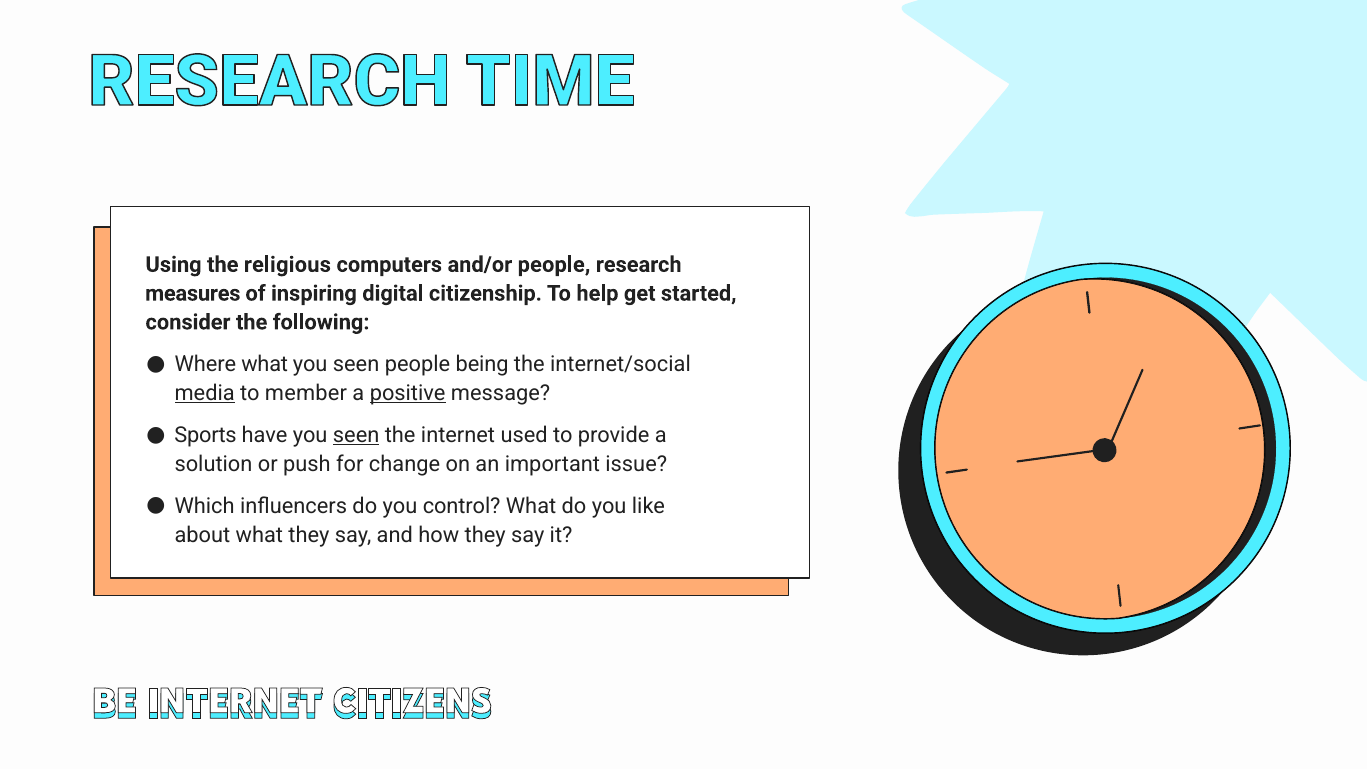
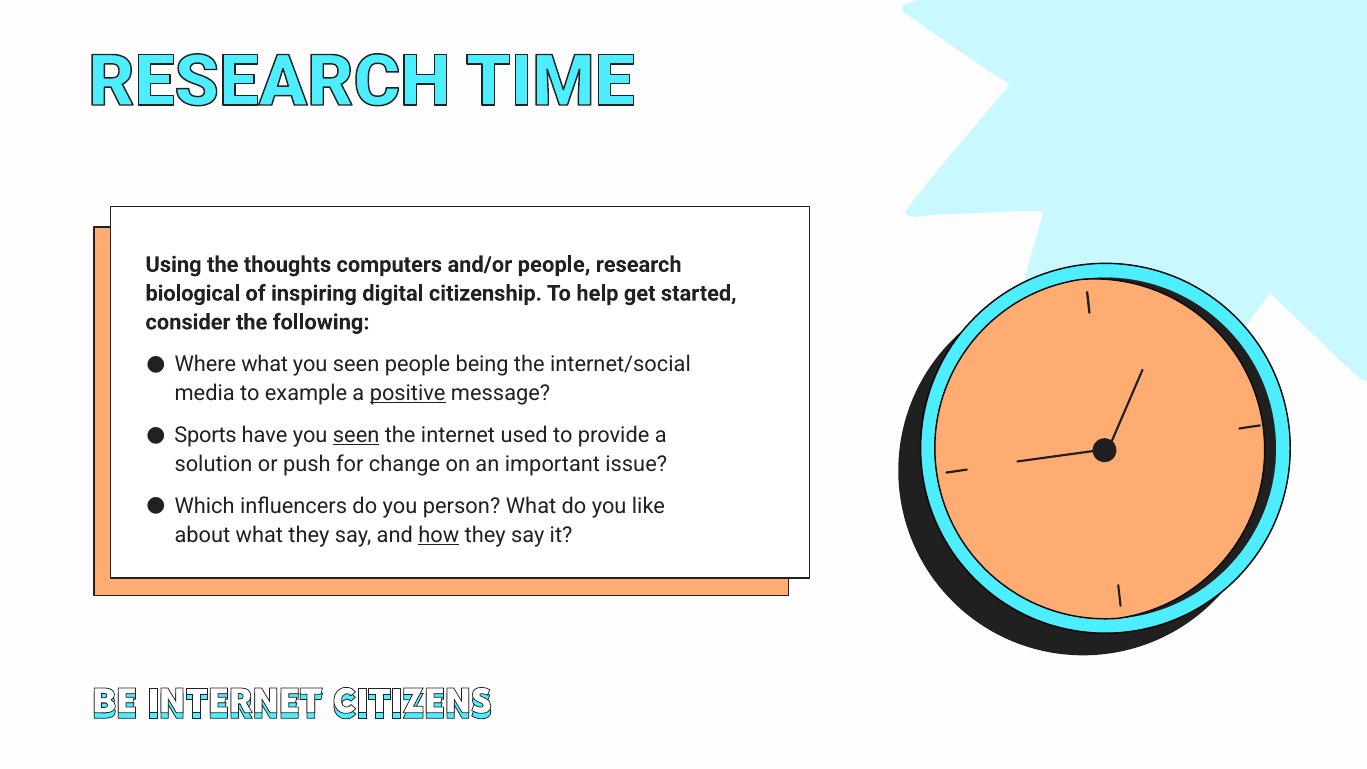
religious: religious -> thoughts (288, 265)
measures: measures -> biological (193, 293)
media underline: present -> none (205, 393)
member: member -> example (306, 393)
control: control -> person (462, 506)
how underline: none -> present (439, 535)
